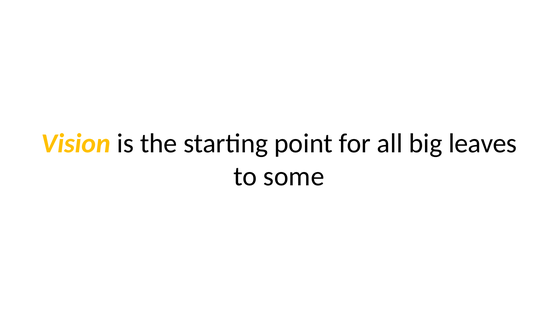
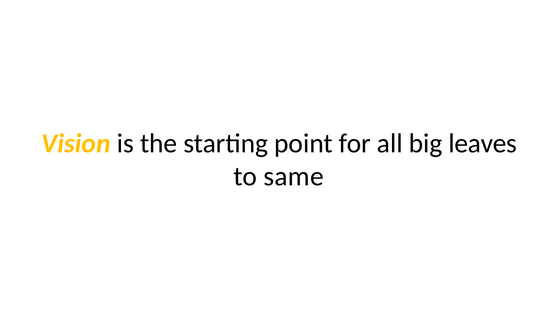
some: some -> same (294, 176)
